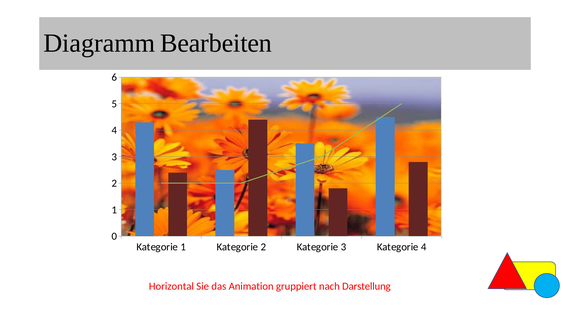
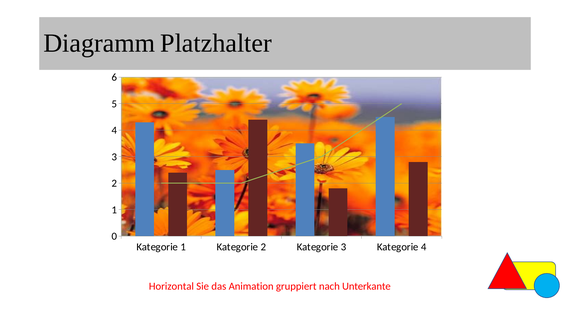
Bearbeiten: Bearbeiten -> Platzhalter (216, 43)
Darstellung: Darstellung -> Unterkante (366, 286)
